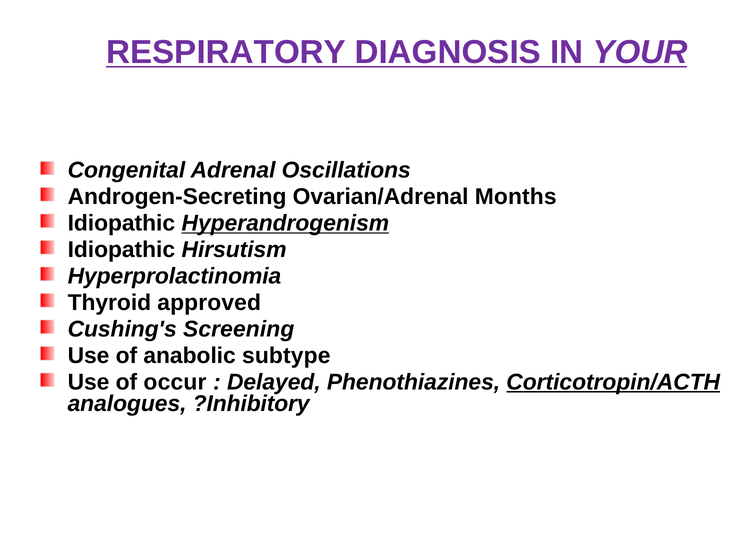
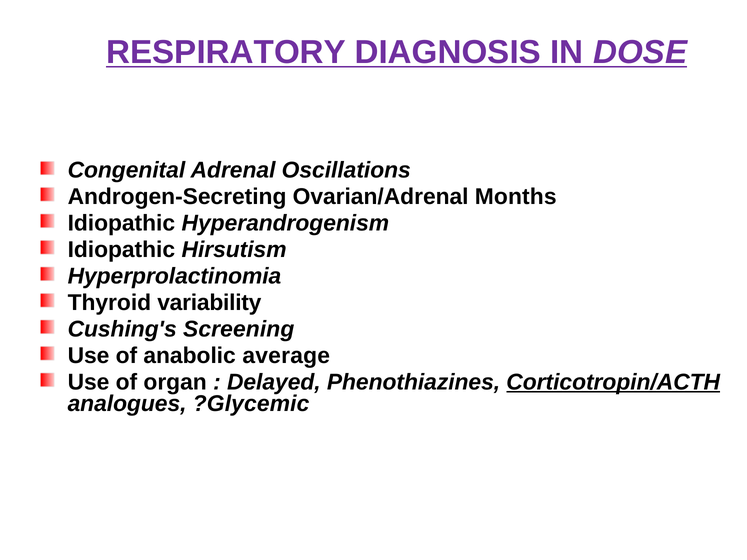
YOUR: YOUR -> DOSE (640, 52)
Hyperandrogenism underline: present -> none (285, 223)
approved: approved -> variability (209, 303)
subtype: subtype -> average (286, 356)
occur: occur -> organ (175, 382)
?Inhibitory: ?Inhibitory -> ?Glycemic (251, 404)
